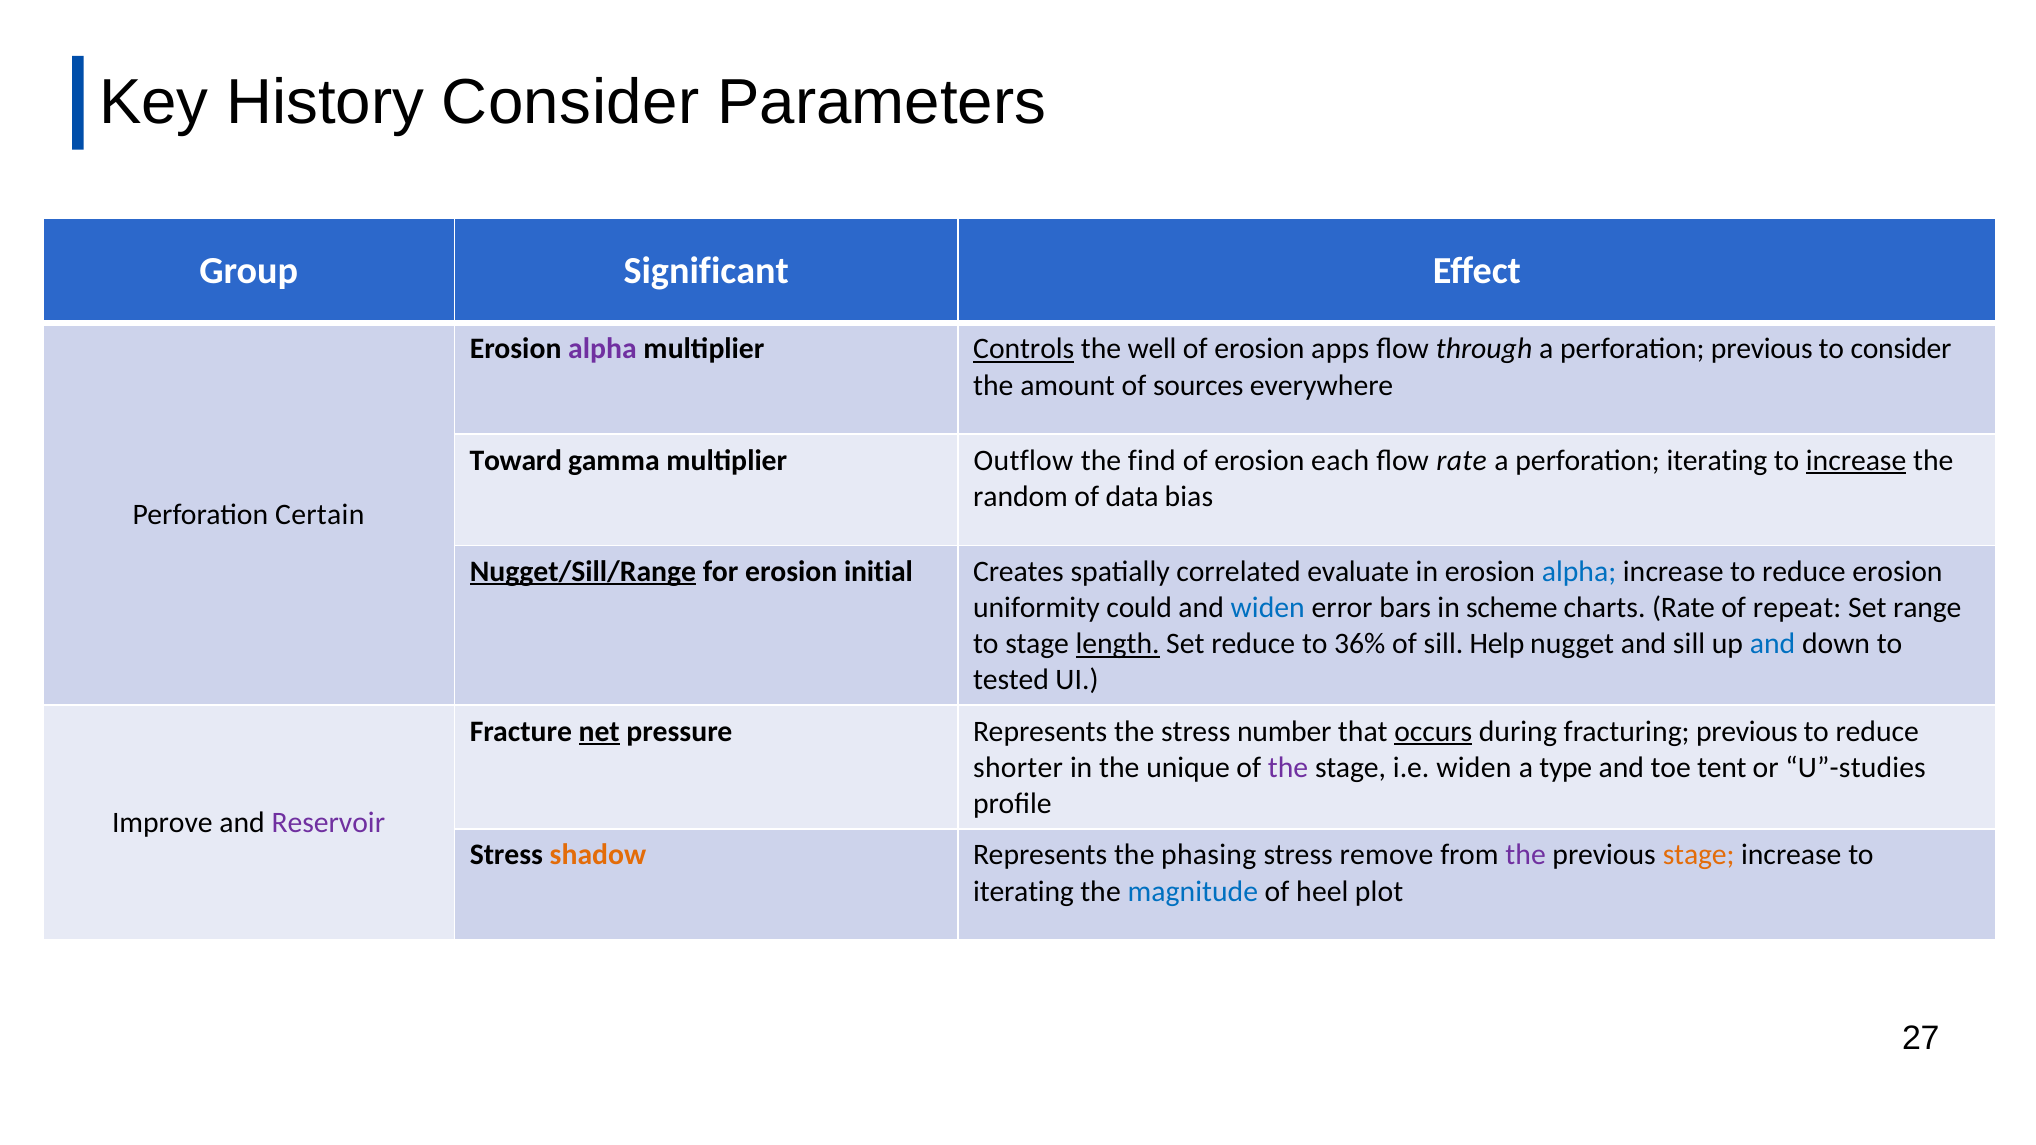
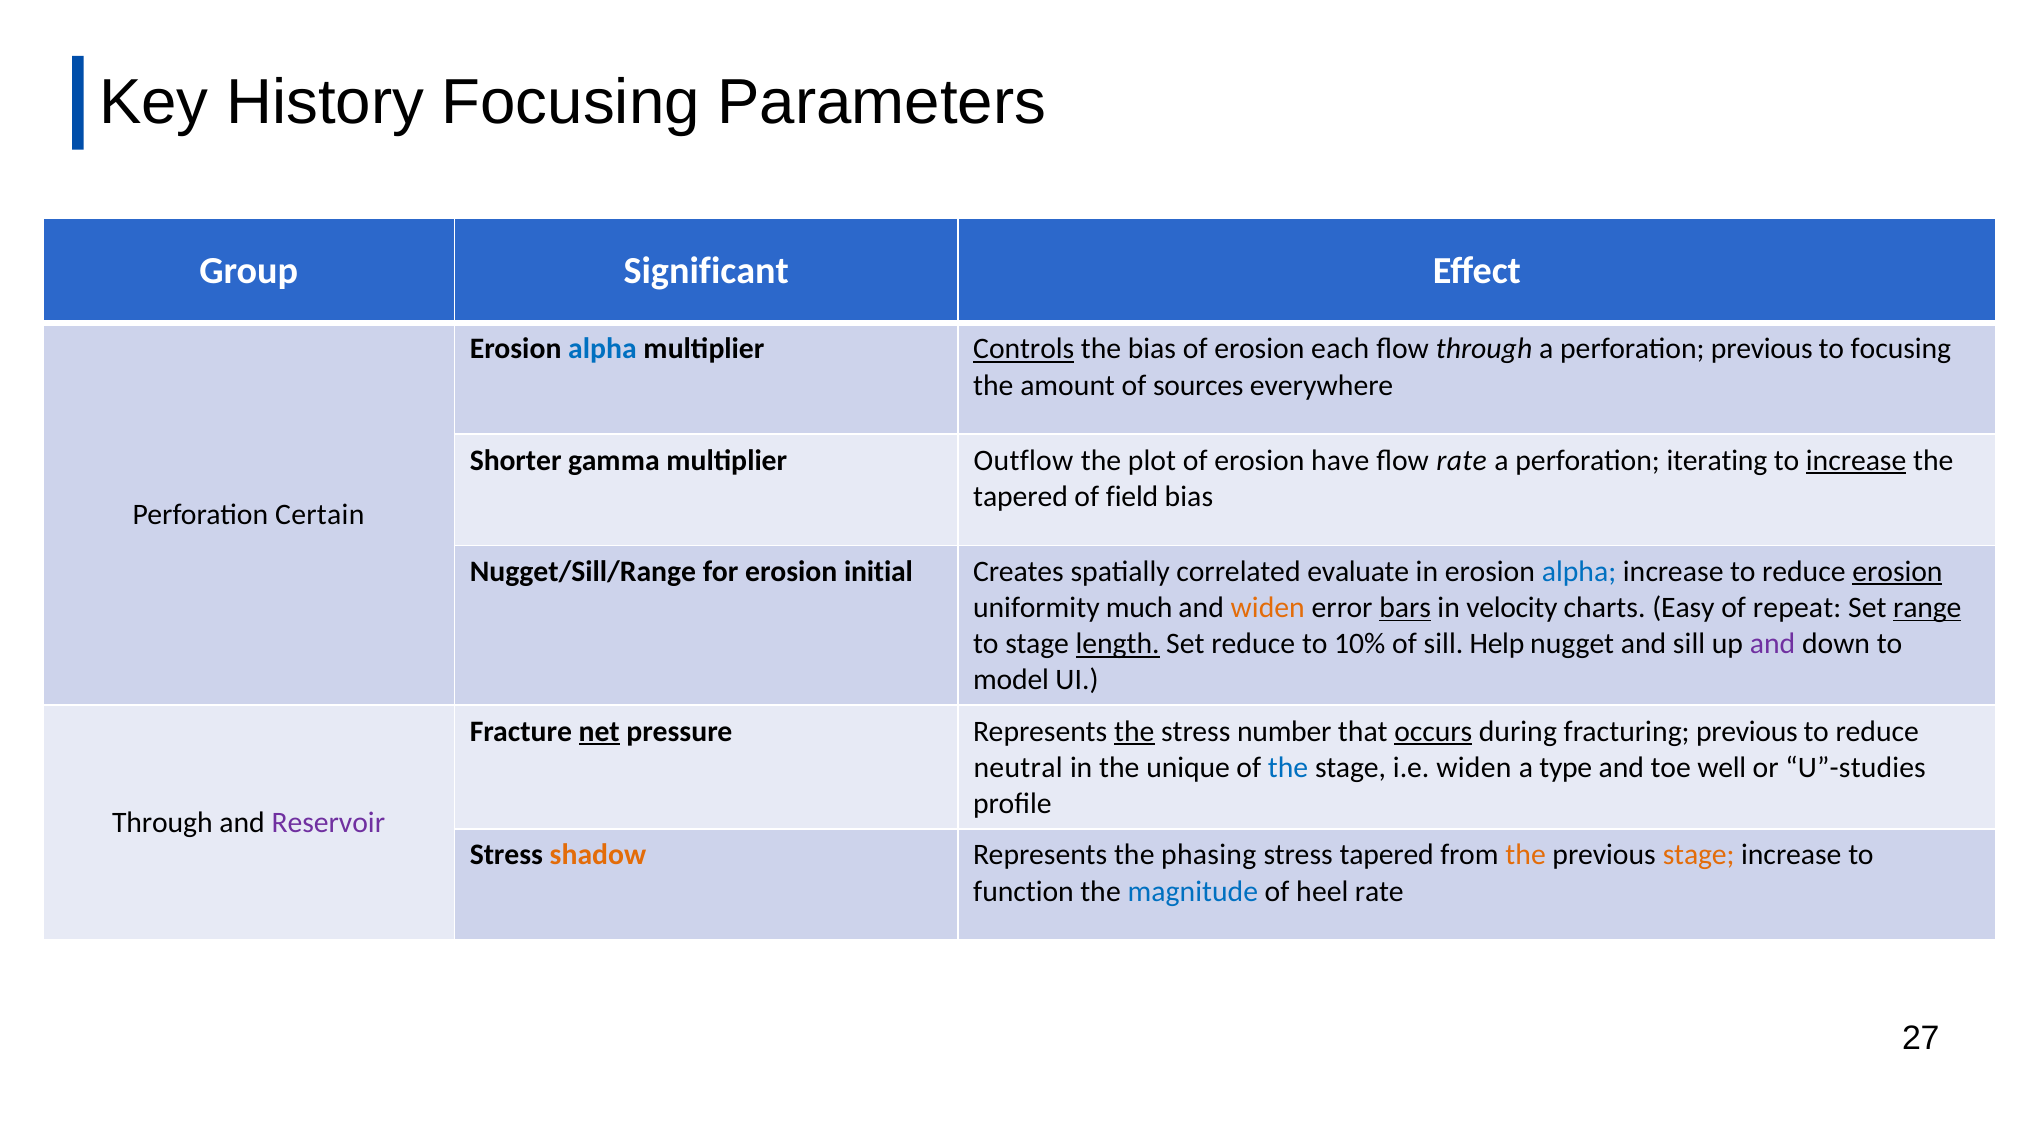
History Consider: Consider -> Focusing (571, 103)
alpha colour: purple -> blue (602, 349)
the well: well -> bias (1152, 349)
apps: apps -> each (1340, 349)
to consider: consider -> focusing (1901, 349)
Toward: Toward -> Shorter (516, 460)
find: find -> plot (1152, 460)
each: each -> have (1340, 460)
random: random -> tapered (1021, 497)
data: data -> field (1132, 497)
Nugget/Sill/Range underline: present -> none (583, 572)
erosion underline: none -> present (1897, 572)
could: could -> much (1139, 608)
widen colour: blue -> orange (1268, 608)
bars underline: none -> present (1405, 608)
scheme: scheme -> velocity (1512, 608)
charts Rate: Rate -> Easy (1683, 608)
range underline: none -> present (1927, 608)
36%: 36% -> 10% (1360, 644)
and colour: blue -> purple (1773, 644)
tested: tested -> model (1011, 680)
the underline: none -> present (1134, 732)
shorter: shorter -> neutral (1018, 768)
the colour: purple -> blue (1288, 768)
tent: tent -> well (1722, 768)
Improve: Improve -> Through (162, 823)
stress remove: remove -> tapered (1387, 855)
the colour: purple -> orange (1526, 855)
iterating: iterating -> function (1023, 891)
heel plot: plot -> rate (1379, 891)
